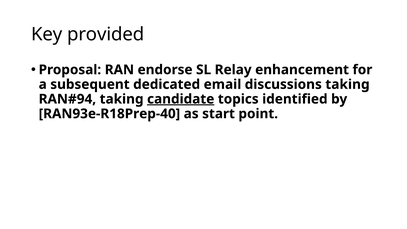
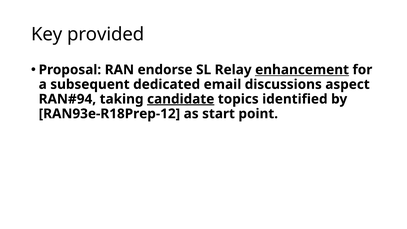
enhancement underline: none -> present (302, 70)
discussions taking: taking -> aspect (348, 84)
RAN93e-R18Prep-40: RAN93e-R18Prep-40 -> RAN93e-R18Prep-12 (109, 114)
